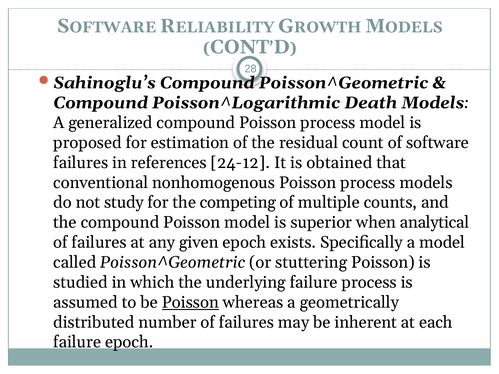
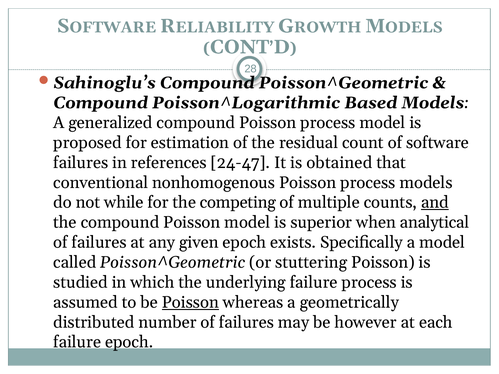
Death: Death -> Based (371, 103)
24-12: 24-12 -> 24-47 (240, 163)
study: study -> while (124, 203)
and underline: none -> present (435, 203)
inherent: inherent -> however (366, 322)
